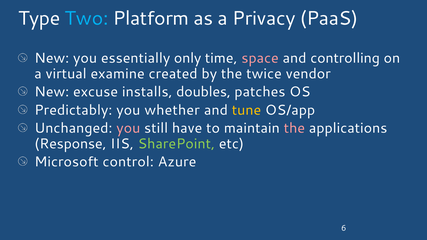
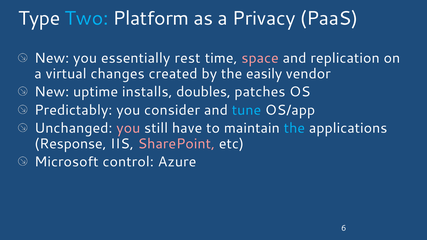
only: only -> rest (187, 58)
controlling: controlling -> replication (345, 58)
examine: examine -> changes (118, 74)
twice: twice -> easily (264, 74)
excuse: excuse -> uptime (96, 92)
whether: whether -> consider (172, 110)
tune colour: yellow -> light blue (246, 110)
the colour: pink -> light blue (294, 128)
SharePoint colour: light green -> pink (176, 144)
